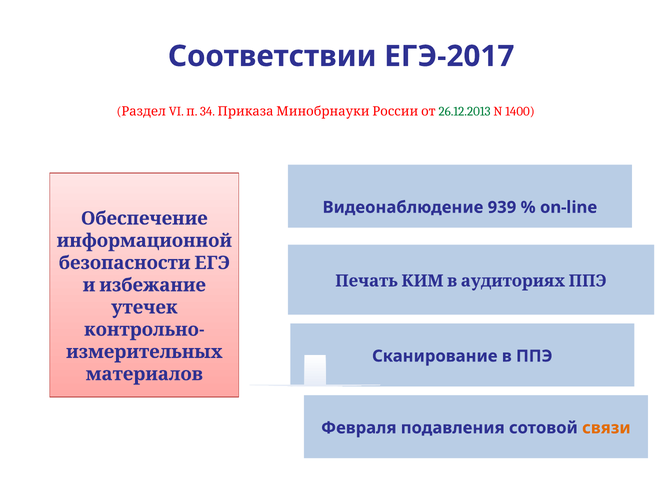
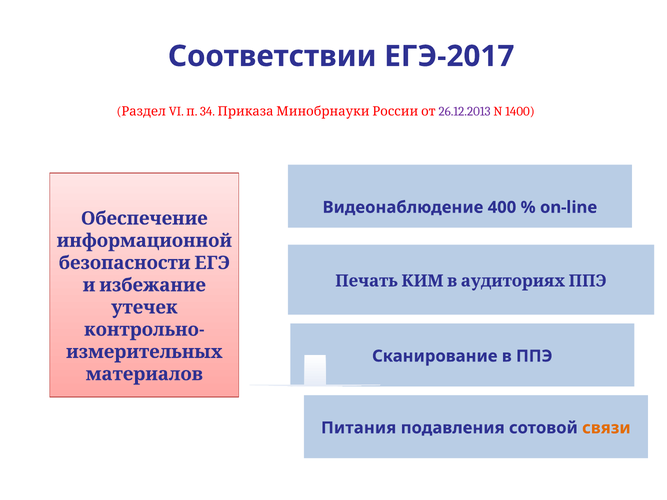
26.12.2013 colour: green -> purple (465, 111)
939: 939 -> 400 (502, 207)
Февраля: Февраля -> Питания (359, 428)
